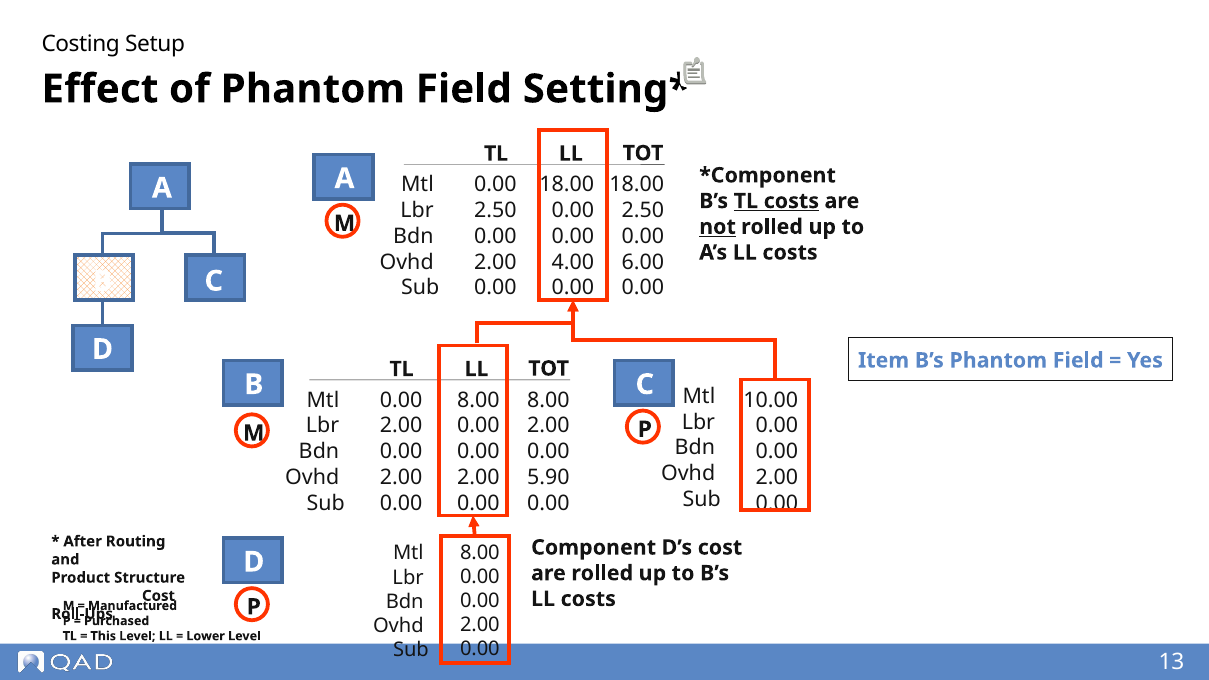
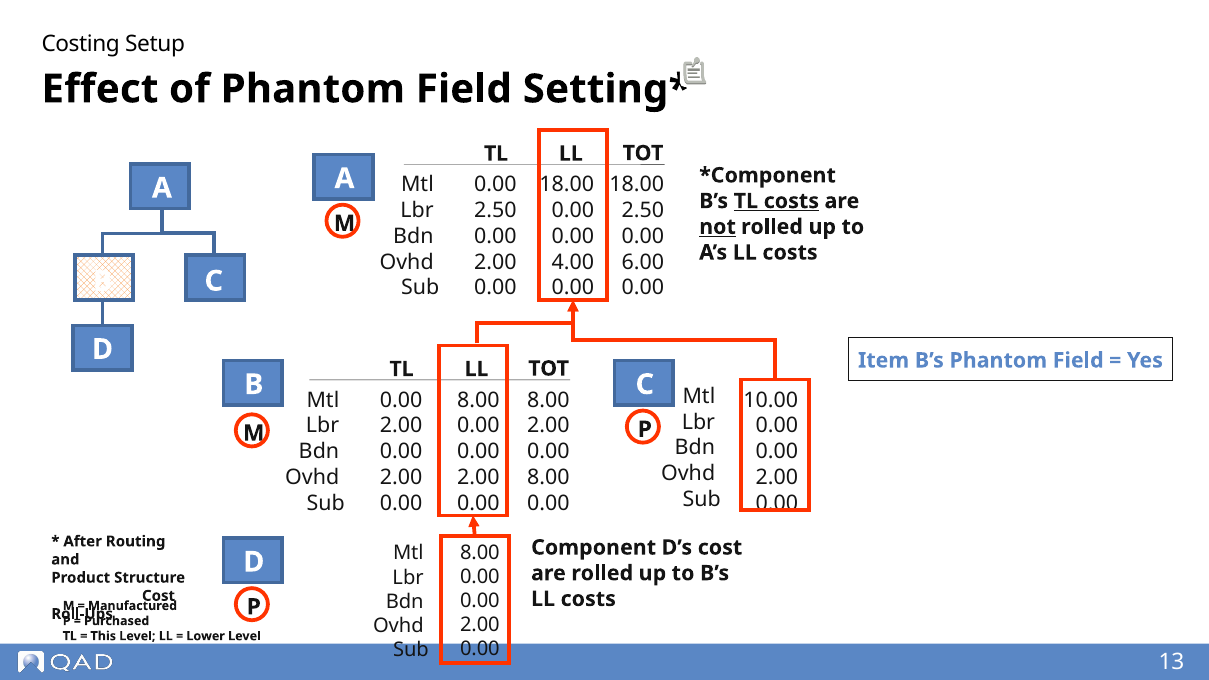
5.90: 5.90 -> 8.00 (548, 477)
